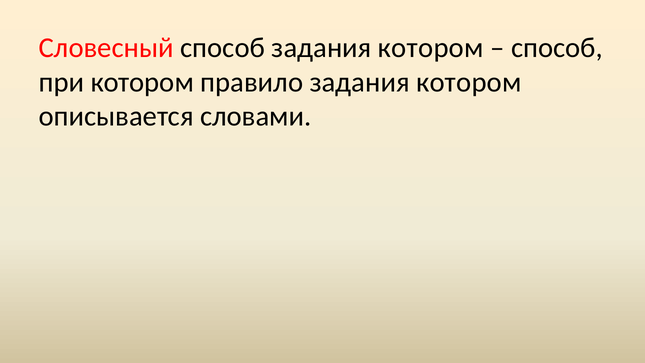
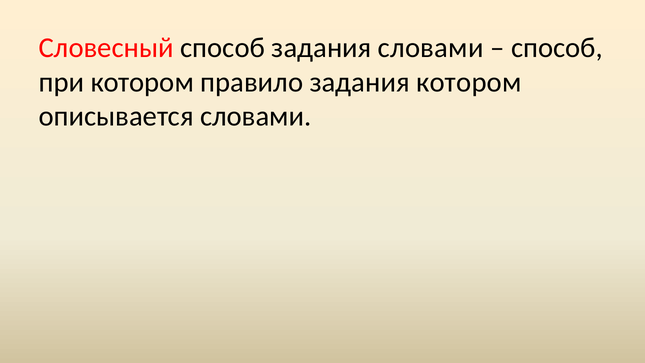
способ задания котором: котором -> словами (431, 48)
